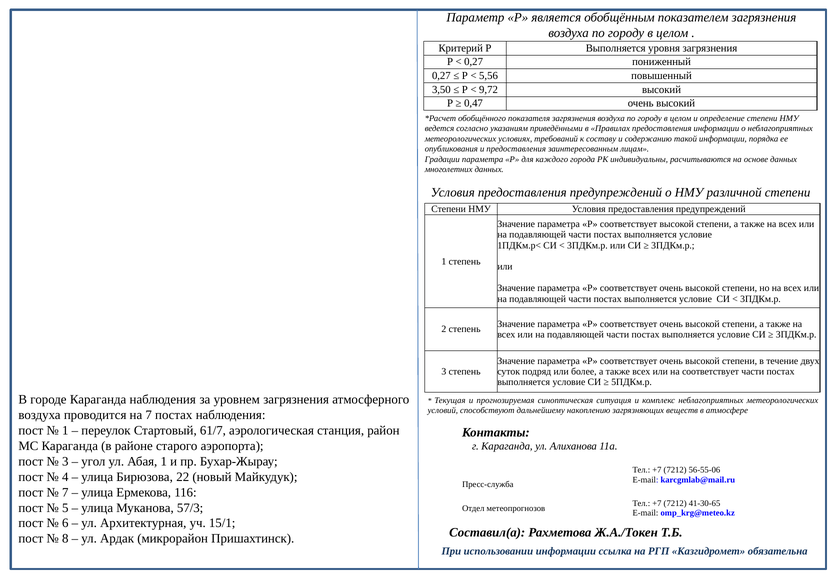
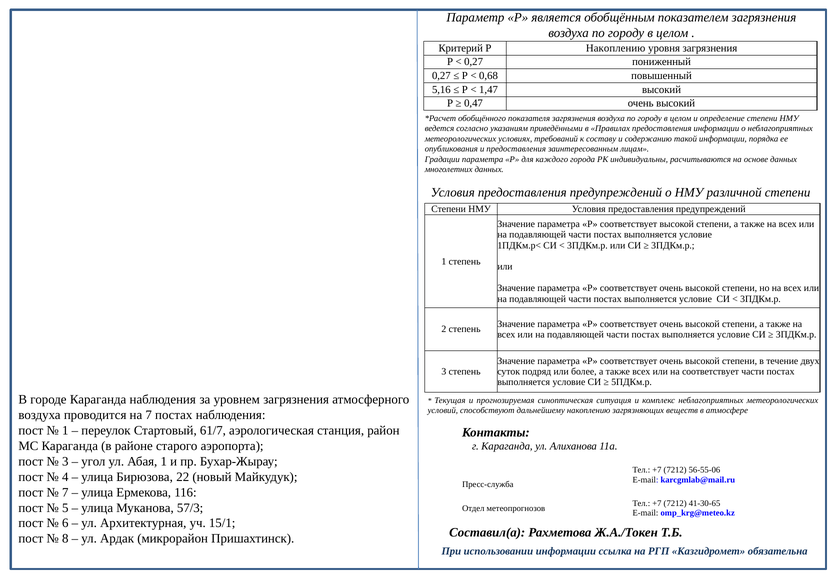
Р Выполняется: Выполняется -> Накоплению (616, 48)
5,56: 5,56 -> 0,68 (488, 76)
3,50: 3,50 -> 5,16 (441, 90)
9,72: 9,72 -> 1,47 (488, 90)
